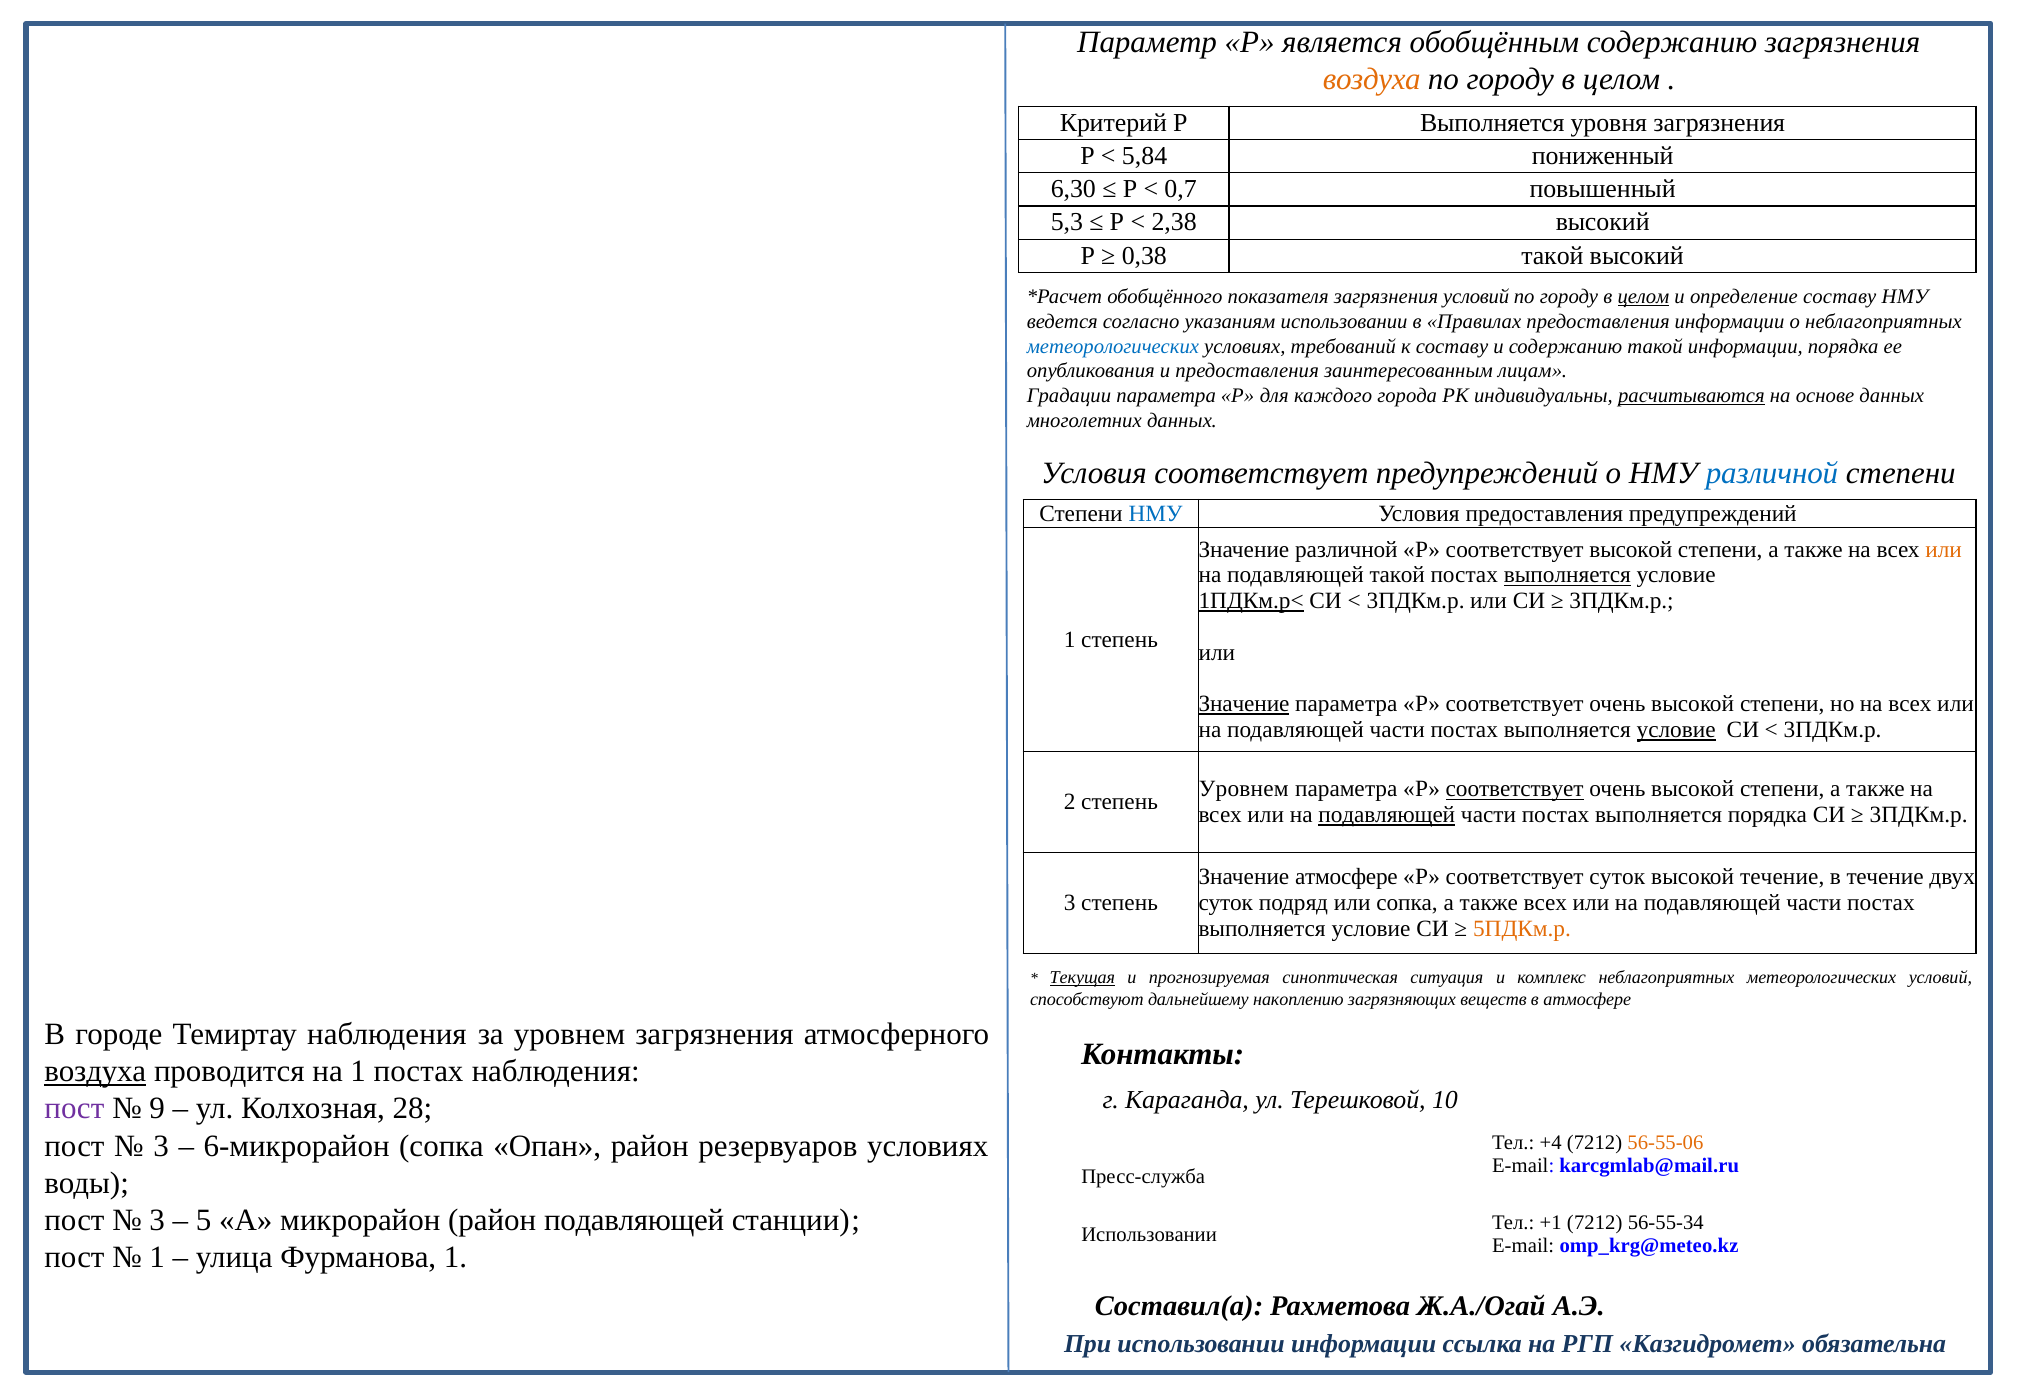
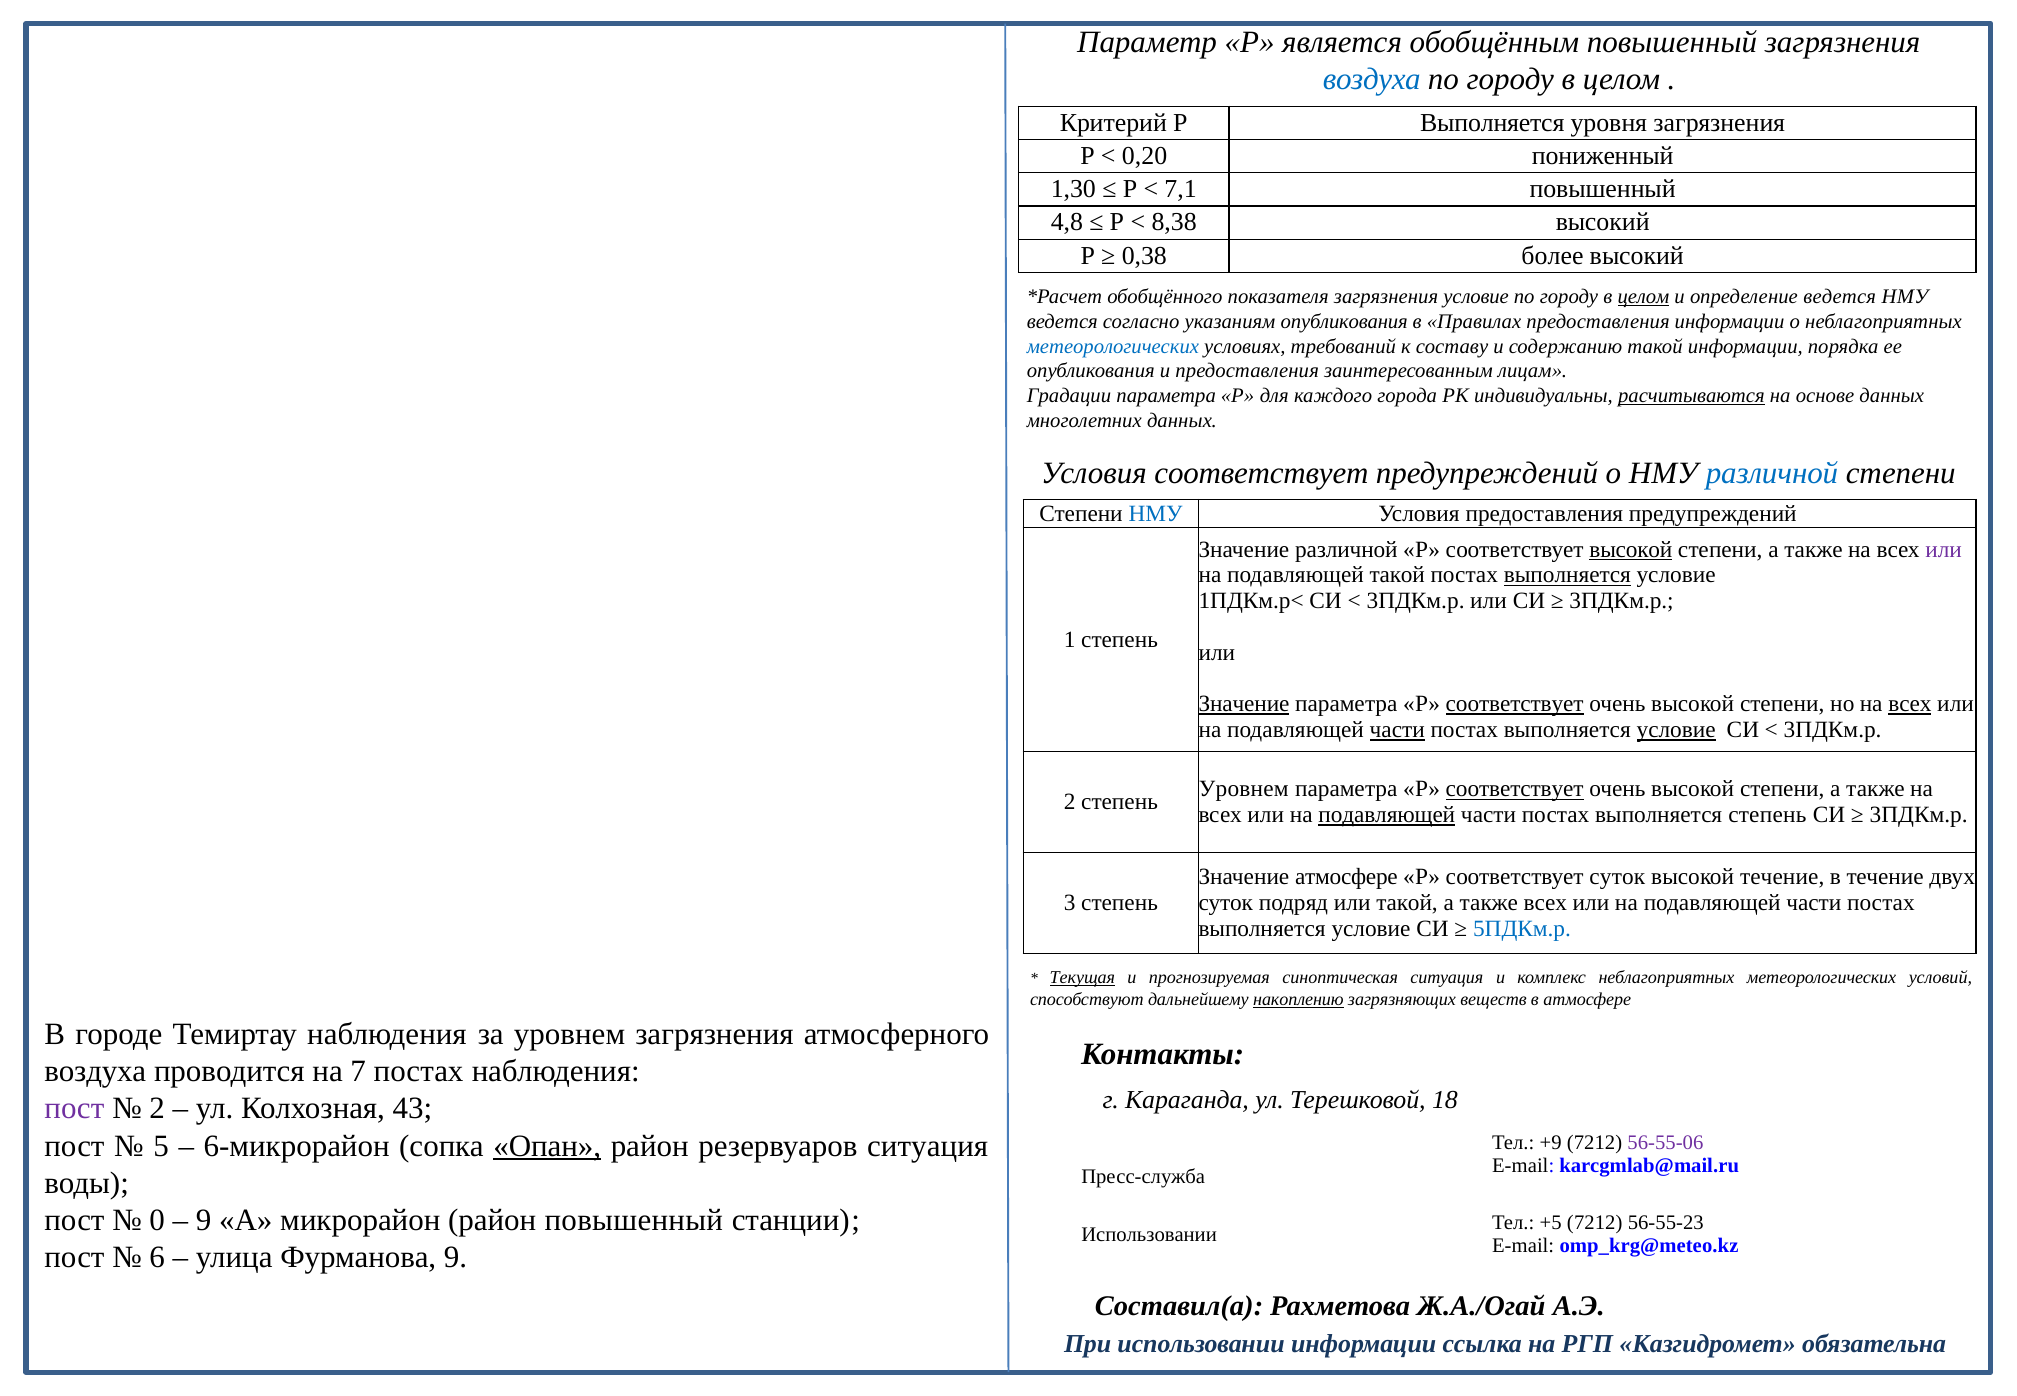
обобщённым содержанию: содержанию -> повышенный (1672, 42)
воздуха colour: orange -> blue (1372, 80)
5,84: 5,84 -> 0,20 (1145, 156)
6,30: 6,30 -> 1,30 (1073, 189)
0,7: 0,7 -> 7,1 (1181, 189)
5,3: 5,3 -> 4,8 (1067, 223)
2,38: 2,38 -> 8,38 (1174, 223)
0,38 такой: такой -> более (1553, 256)
загрязнения условий: условий -> условие (1476, 297)
определение составу: составу -> ведется (1840, 297)
указаниям использовании: использовании -> опубликования (1344, 322)
высокой underline: none -> present (1631, 550)
или colour: orange -> purple (1944, 550)
1ПДКм.р< underline: present -> none (1251, 601)
соответствует underline: none -> present (1515, 704)
всех underline: none -> present (1910, 704)
части underline: none -> present (1397, 730)
выполняется порядка: порядка -> степень (1767, 815)
или сопка: сопка -> такой (1407, 903)
5ПДКм.р colour: orange -> blue (1522, 929)
накоплению underline: none -> present (1298, 1000)
воздуха underline: present -> none (95, 1072)
на 1: 1 -> 7 (358, 1072)
10: 10 -> 18 (1445, 1100)
9: 9 -> 2 (157, 1109)
28: 28 -> 43 (412, 1109)
3: 3 -> 5 (161, 1146)
Опан underline: none -> present (547, 1146)
резервуаров условиях: условиях -> ситуация (928, 1146)
+4: +4 -> +9 (1551, 1143)
56-55-06 colour: orange -> purple (1665, 1143)
3: 3 -> 0 (157, 1221)
5: 5 -> 9 (204, 1221)
район подавляющей: подавляющей -> повышенный (634, 1221)
+1: +1 -> +5 (1551, 1223)
56-55-34: 56-55-34 -> 56-55-23 (1666, 1223)
1: 1 -> 6 (157, 1258)
Фурманова 1: 1 -> 9 (456, 1258)
